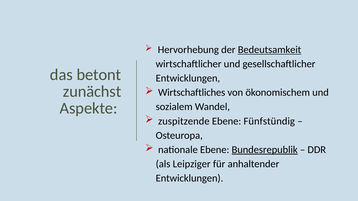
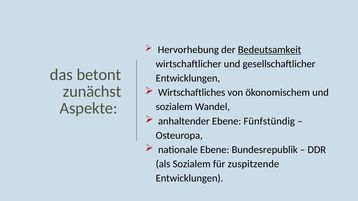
zuspitzende: zuspitzende -> anhaltender (184, 121)
Bundesrepublik underline: present -> none (265, 150)
als Leipziger: Leipziger -> Sozialem (192, 164)
anhaltender: anhaltender -> zuspitzende (253, 164)
